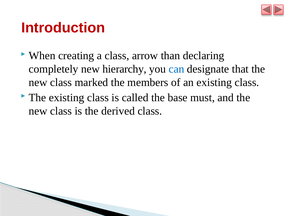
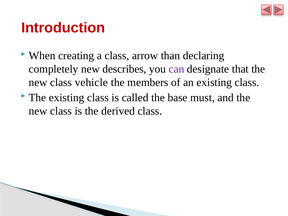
hierarchy: hierarchy -> describes (124, 69)
can colour: blue -> purple (176, 69)
marked: marked -> vehicle (91, 82)
